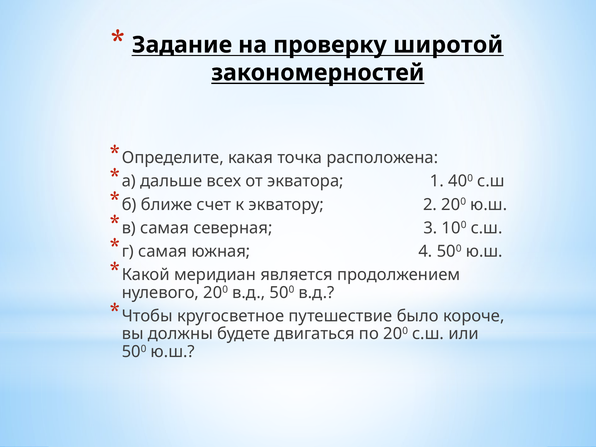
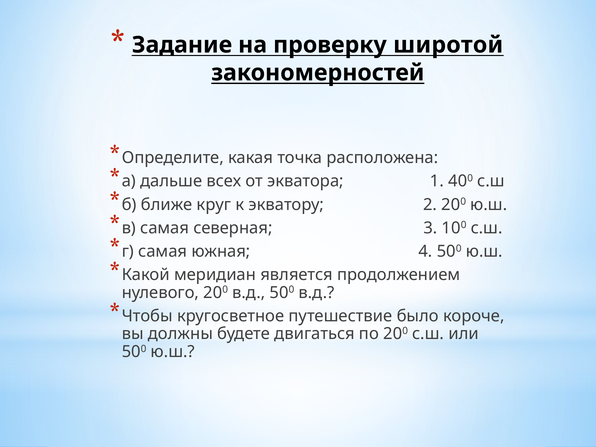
счет: счет -> круг (214, 205)
